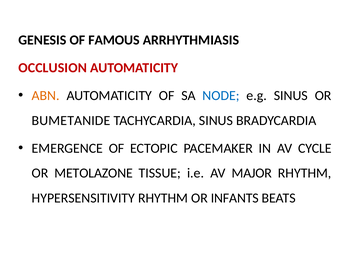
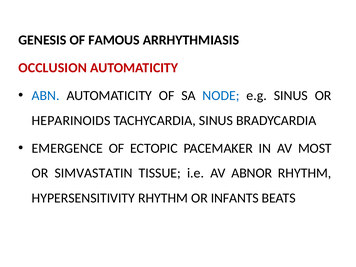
ABN colour: orange -> blue (46, 96)
BUMETANIDE: BUMETANIDE -> HEPARINOIDS (71, 120)
CYCLE: CYCLE -> MOST (315, 148)
METOLAZONE: METOLAZONE -> SIMVASTATIN (94, 173)
MAJOR: MAJOR -> ABNOR (252, 173)
